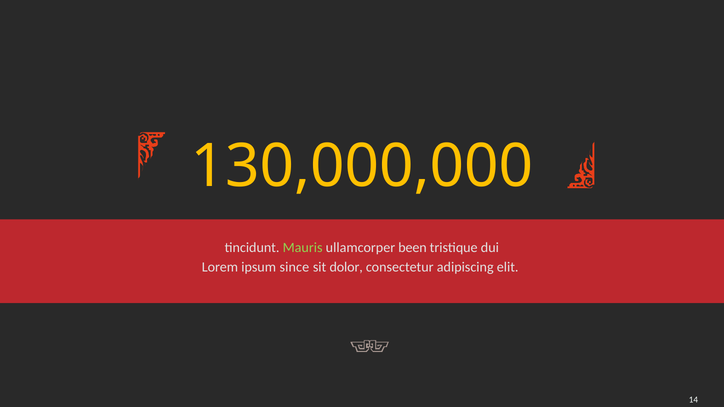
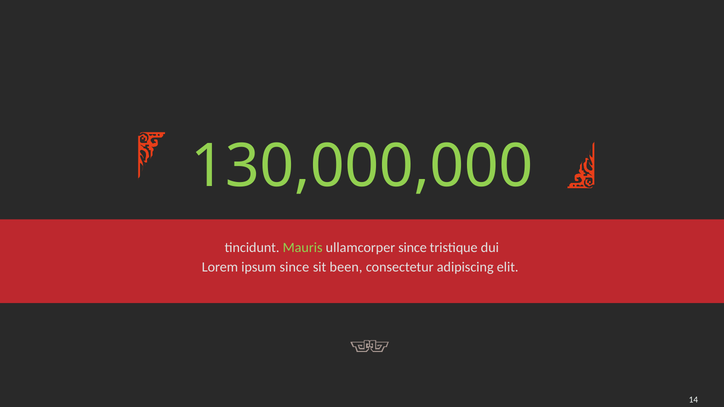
130,000,000 colour: yellow -> light green (362, 166)
ullamcorper been: been -> since (413, 248)
dolor: dolor -> been (346, 267)
